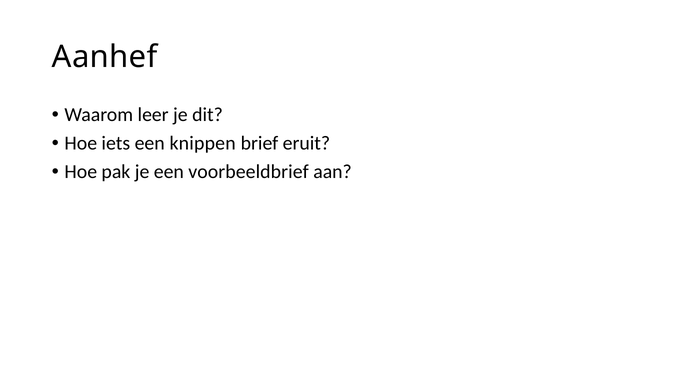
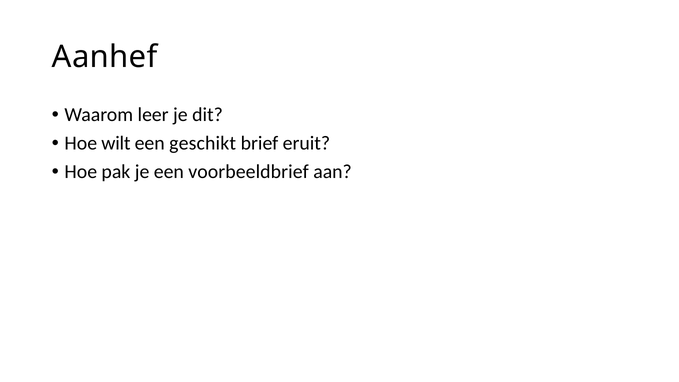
iets: iets -> wilt (116, 143)
knippen: knippen -> geschikt (203, 143)
